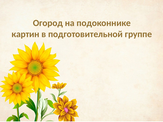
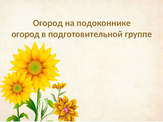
картин: картин -> огород (26, 34)
